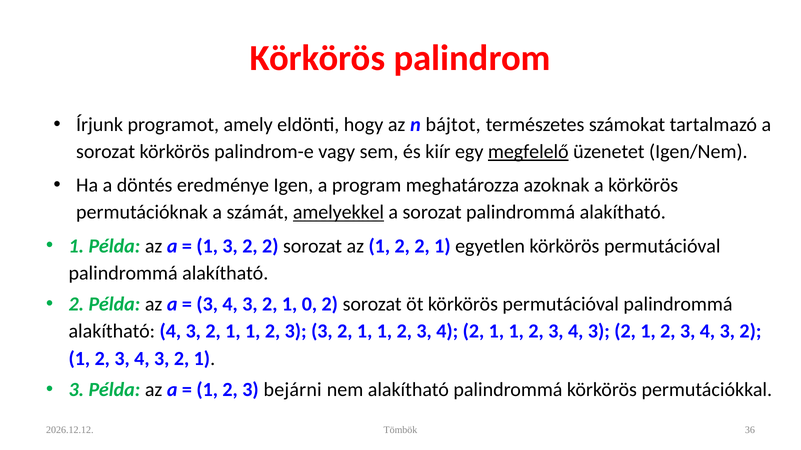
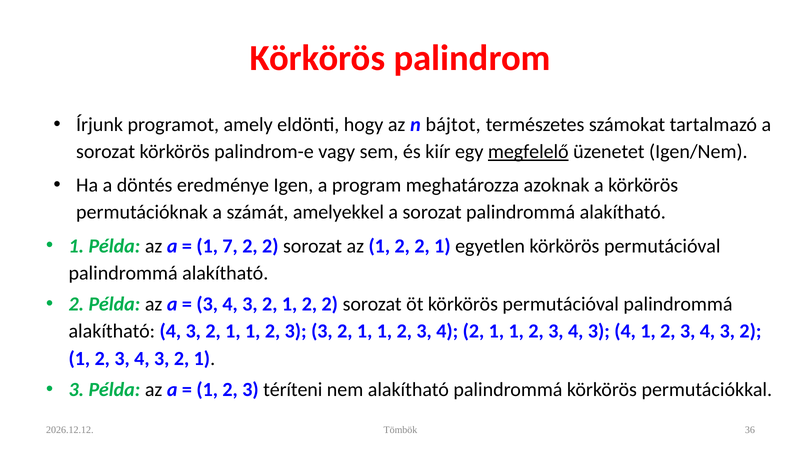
amelyekkel underline: present -> none (338, 213)
1 3: 3 -> 7 (230, 246)
0: 0 -> 2 (309, 305)
2: 2 -> 4 (625, 332)
bejárni: bejárni -> téríteni (293, 390)
